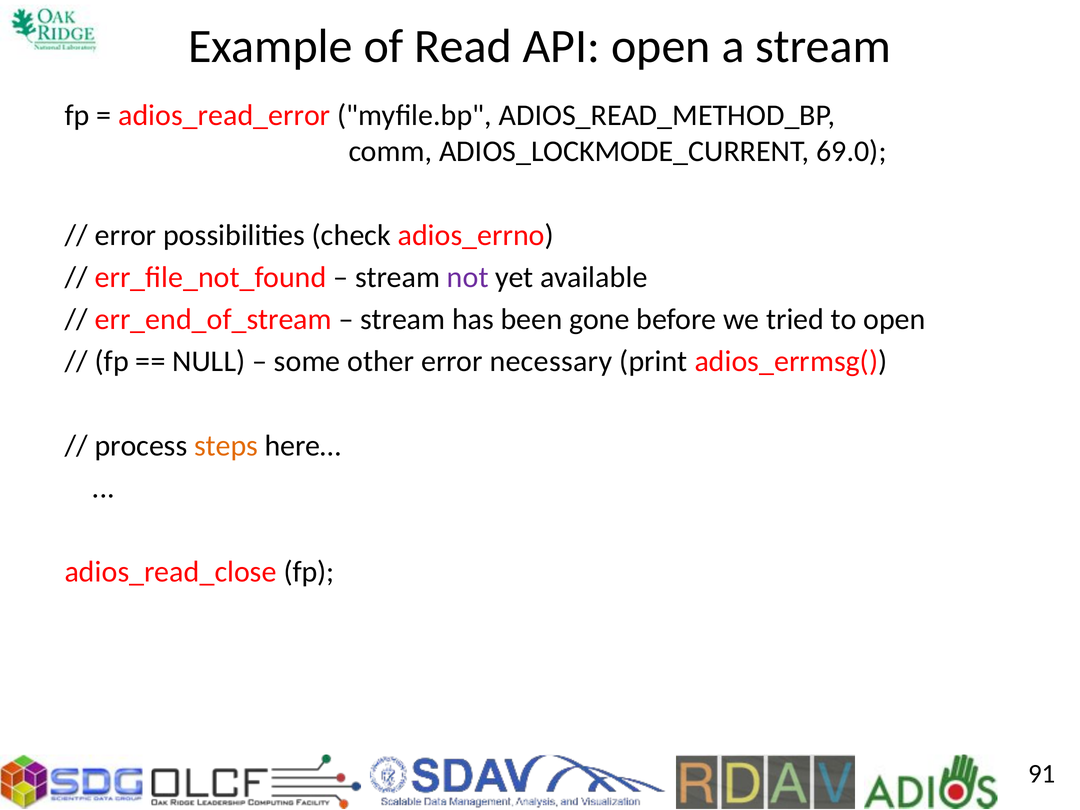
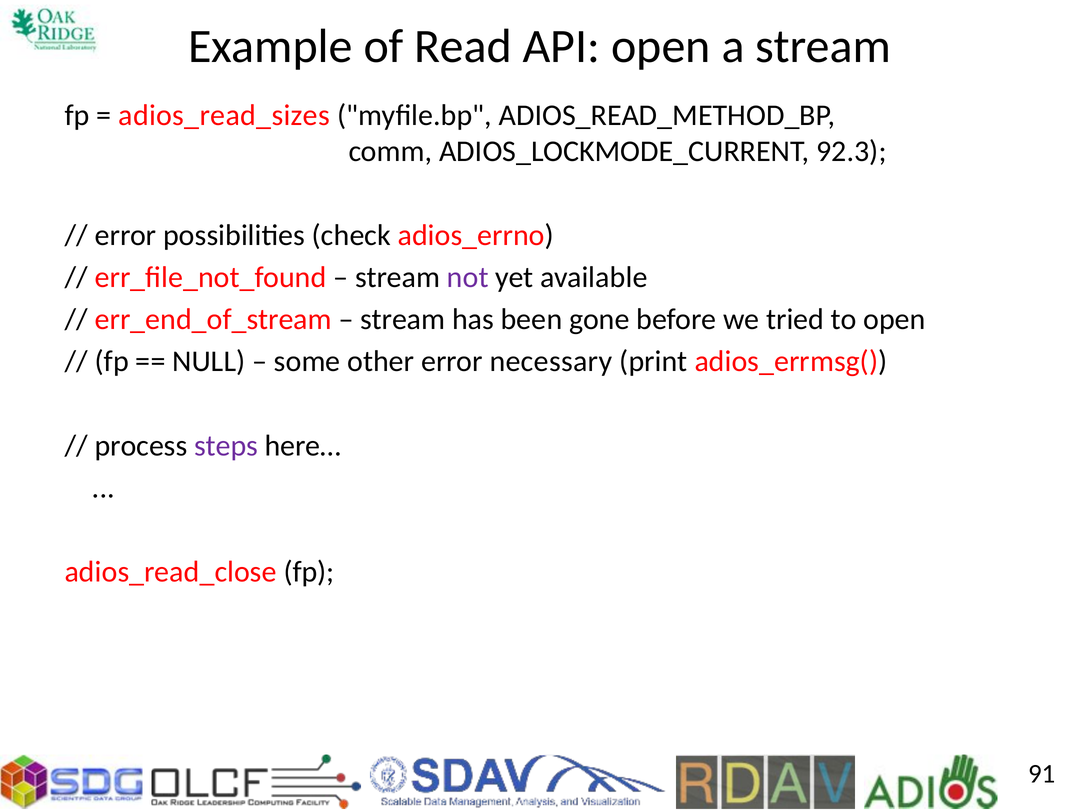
adios_read_error: adios_read_error -> adios_read_sizes (224, 116)
69.0: 69.0 -> 92.3 (851, 152)
steps colour: orange -> purple (226, 446)
